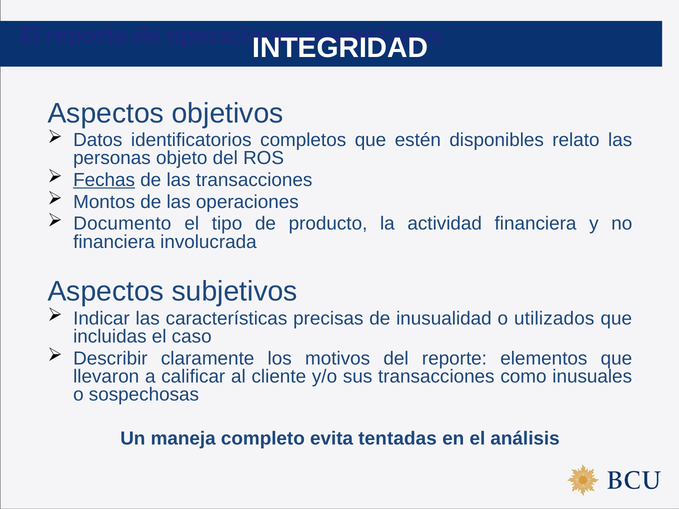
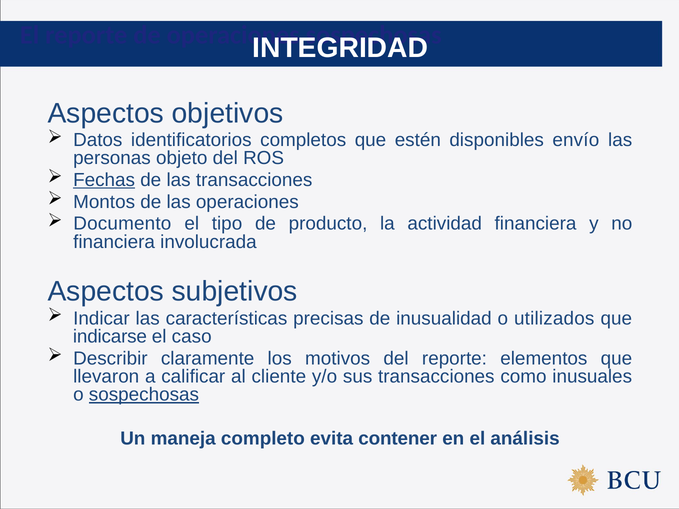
relato: relato -> envío (576, 140)
incluidas: incluidas -> indicarse (110, 337)
sospechosas underline: none -> present (144, 395)
tentadas: tentadas -> contener (398, 439)
